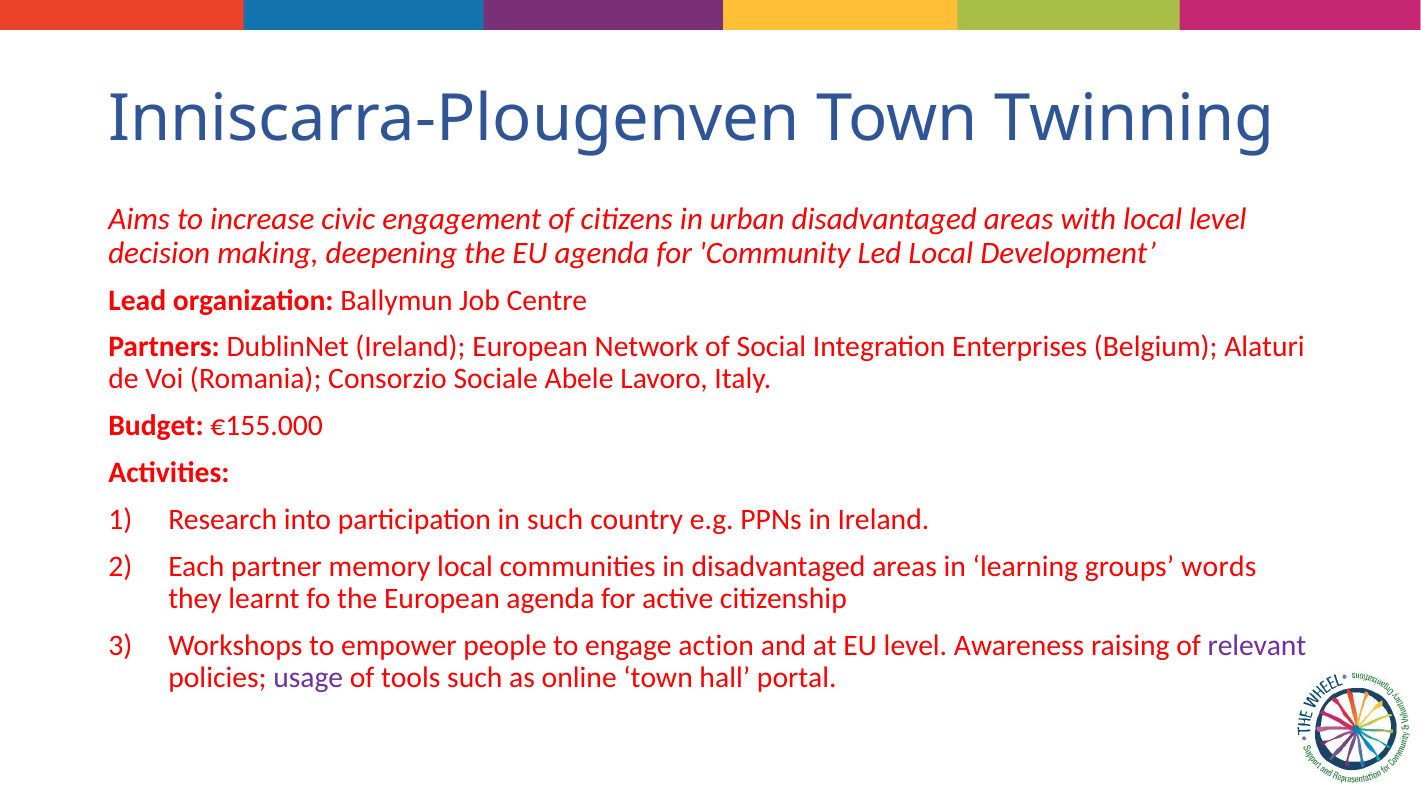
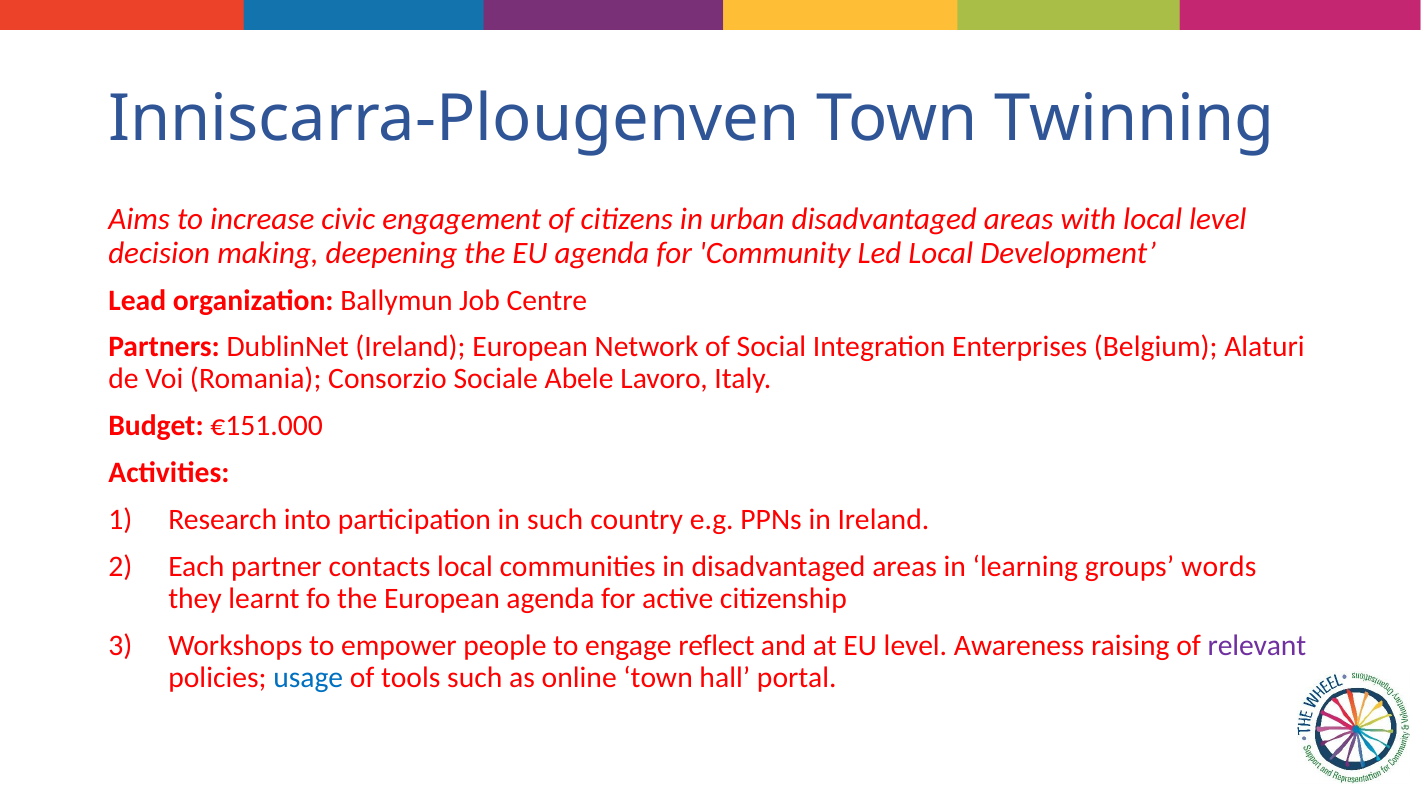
€155.000: €155.000 -> €151.000 (267, 426)
memory: memory -> contacts (380, 566)
action: action -> reflect (716, 645)
usage colour: purple -> blue (308, 677)
